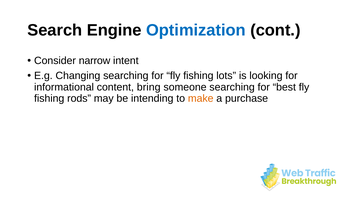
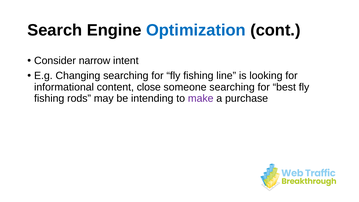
lots: lots -> line (226, 76)
bring: bring -> close (149, 87)
make colour: orange -> purple (201, 98)
